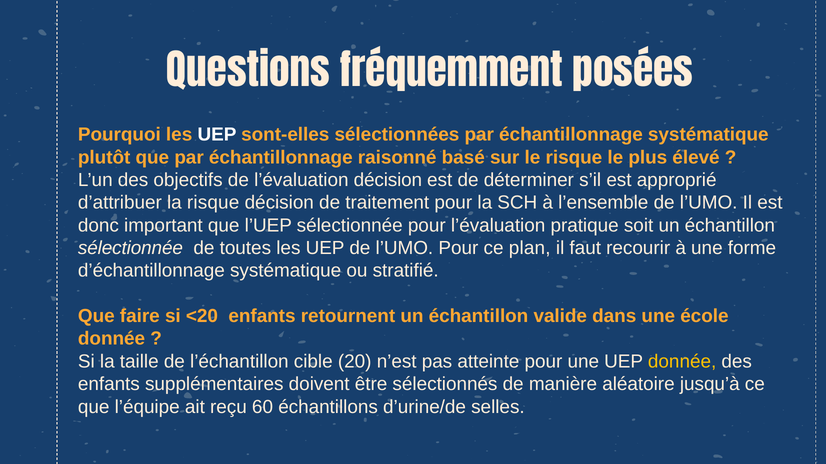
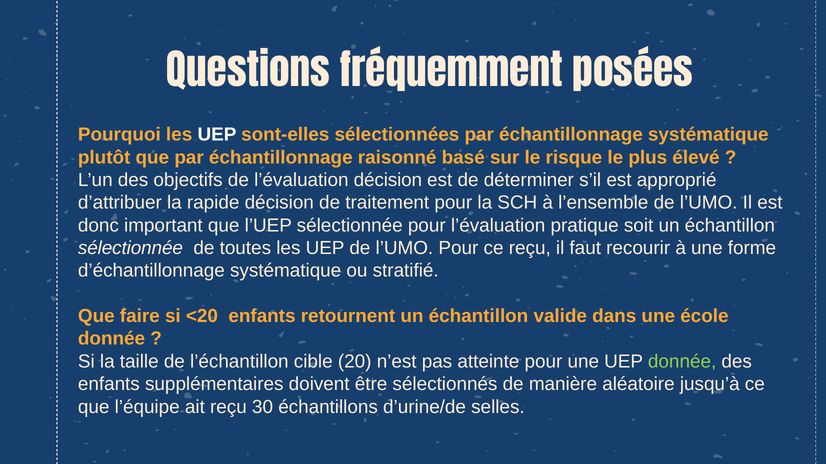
la risque: risque -> rapide (213, 203)
ce plan: plan -> reçu (530, 248)
donnée colour: yellow -> light green (682, 362)
60: 60 -> 30 (263, 407)
